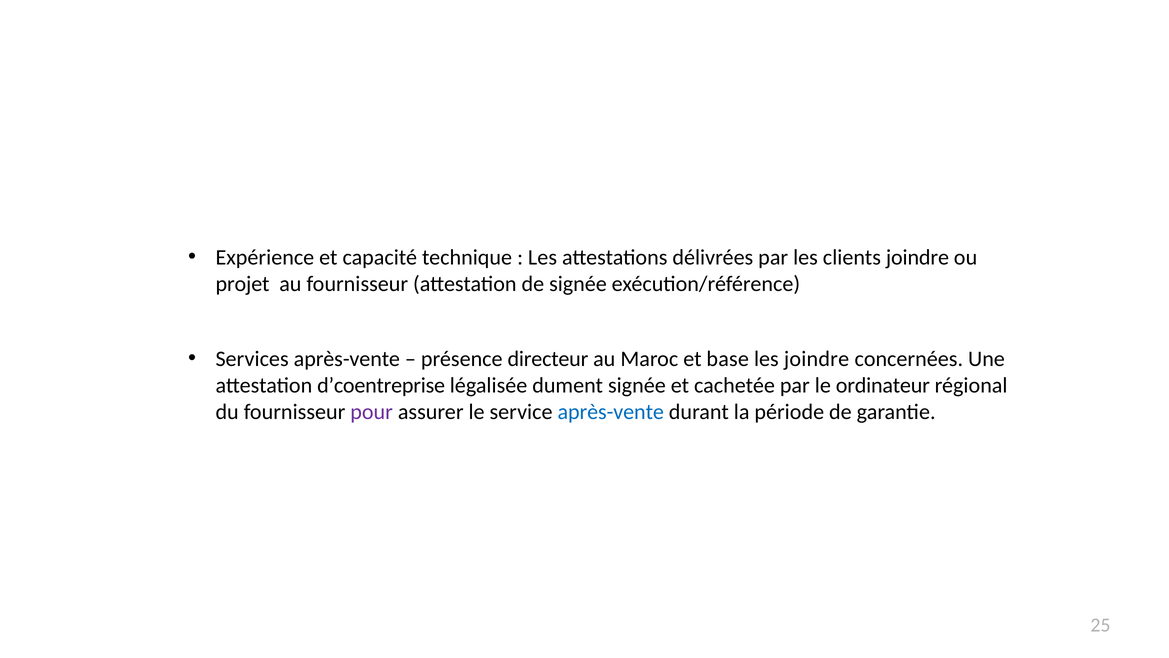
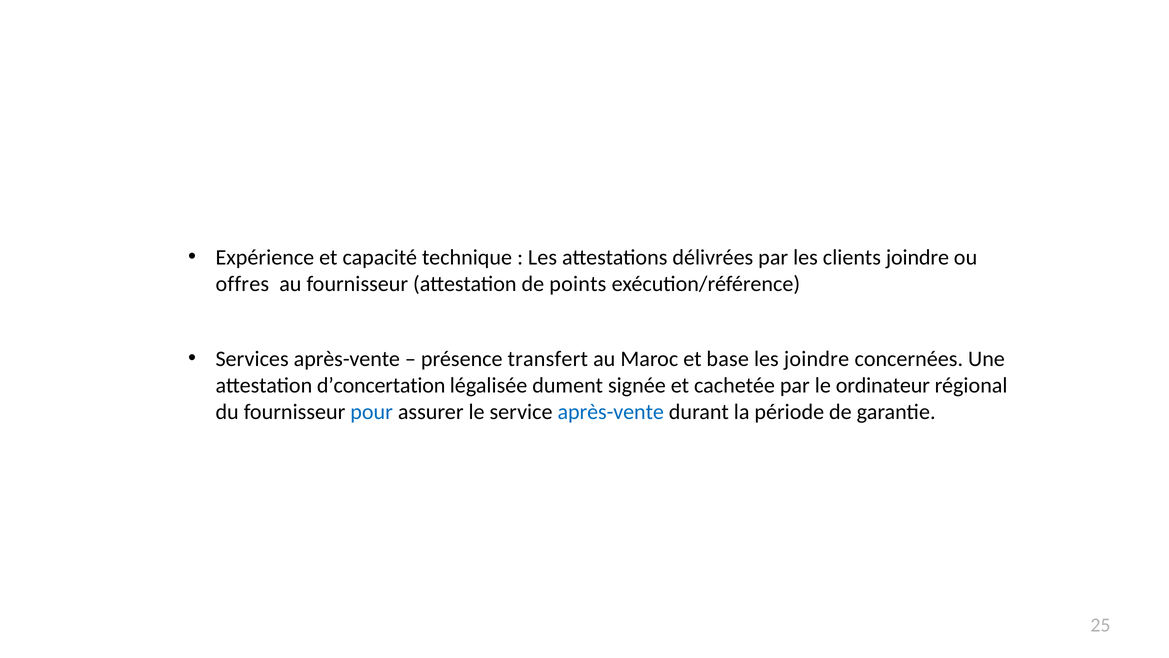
projet: projet -> offres (242, 284)
de signée: signée -> points (578, 284)
directeur: directeur -> transfert (548, 359)
d’coentreprise: d’coentreprise -> d’concertation (381, 385)
pour colour: purple -> blue (372, 412)
